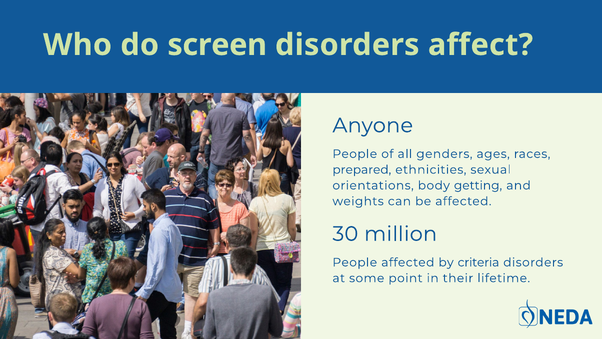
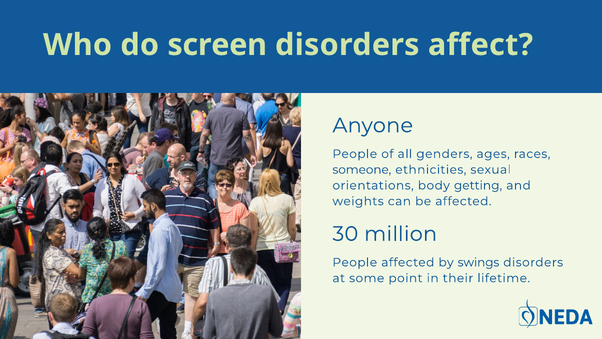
prepared: prepared -> someone (362, 170)
criteria: criteria -> swings (478, 262)
